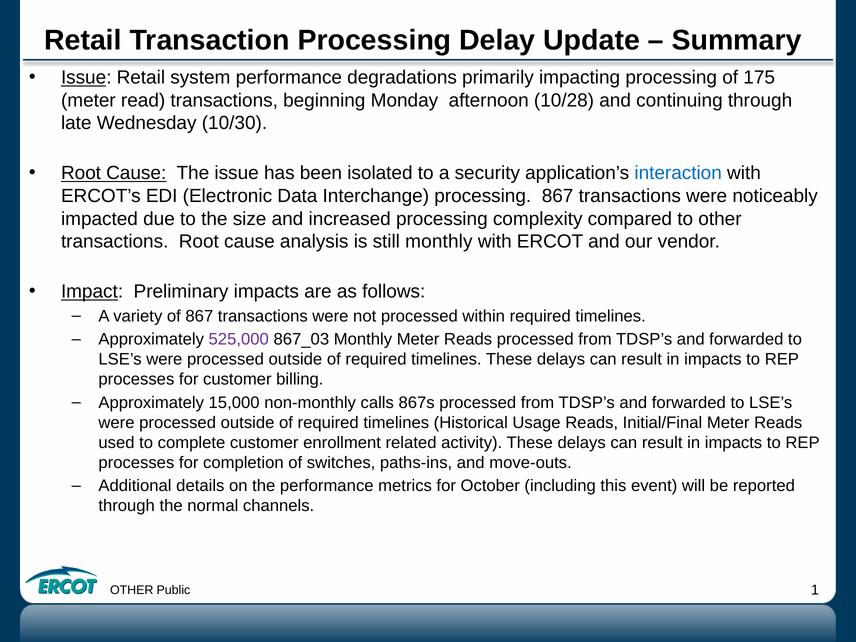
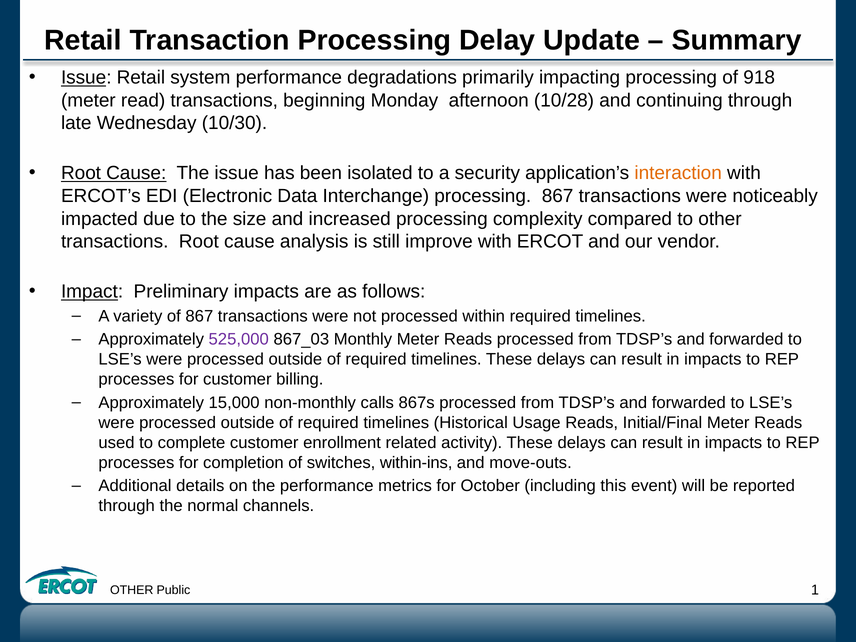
175: 175 -> 918 (759, 78)
interaction colour: blue -> orange (678, 173)
still monthly: monthly -> improve (439, 242)
paths-ins: paths-ins -> within-ins (416, 463)
